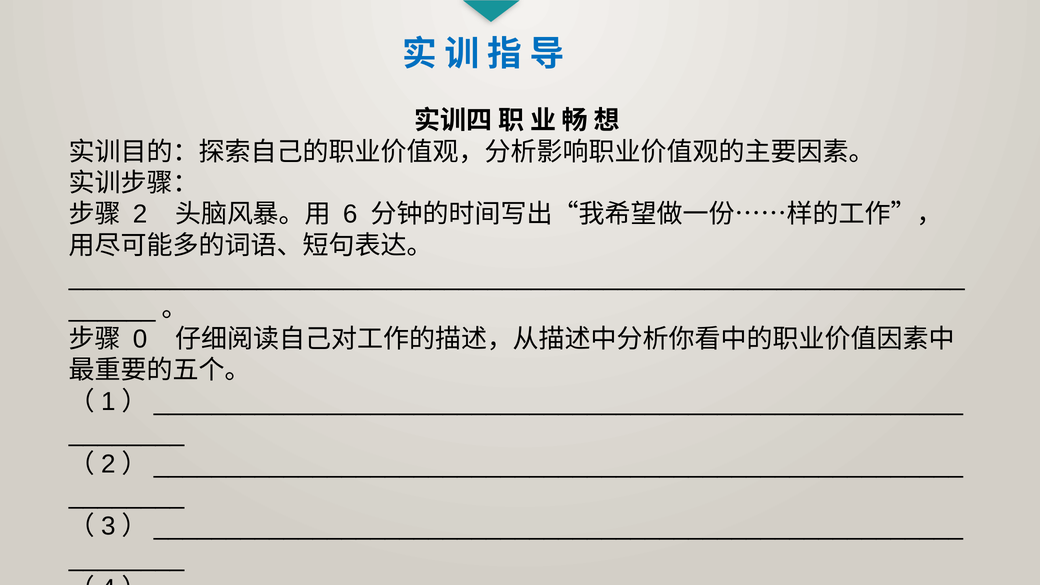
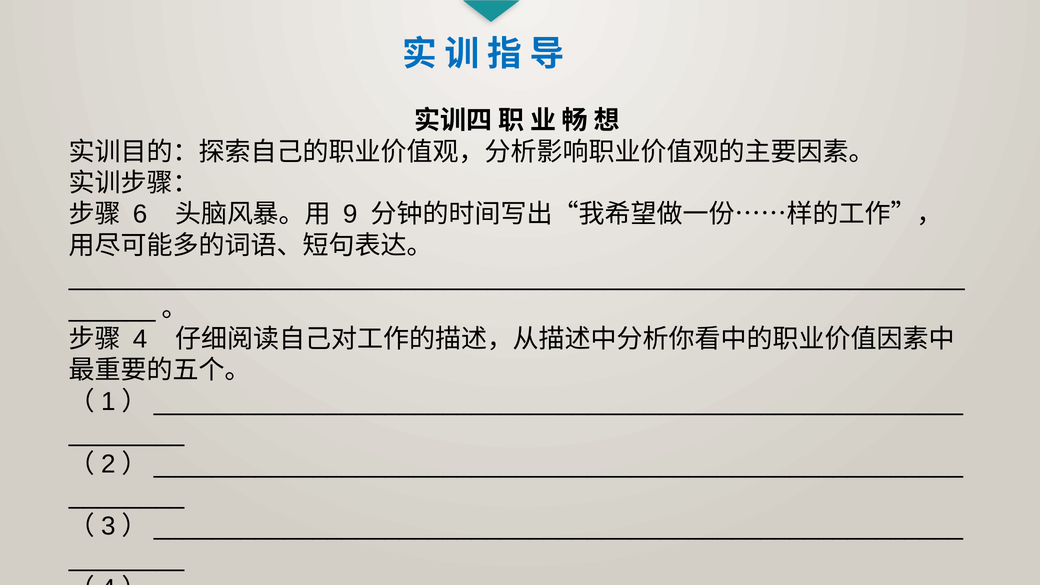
2: 2 -> 6 (140, 214)
6: 6 -> 9 (350, 214)
0: 0 -> 4 (140, 339)
